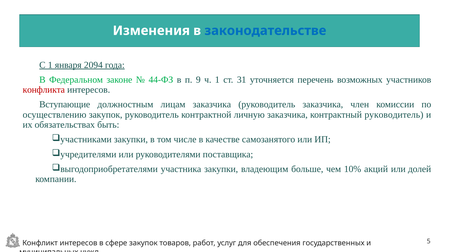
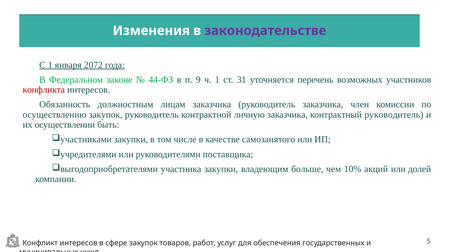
законодательстве colour: blue -> purple (265, 31)
2094: 2094 -> 2072 (93, 65)
Вступающие: Вступающие -> Обязанность (65, 105)
обязательствах: обязательствах -> осуществлении (65, 125)
